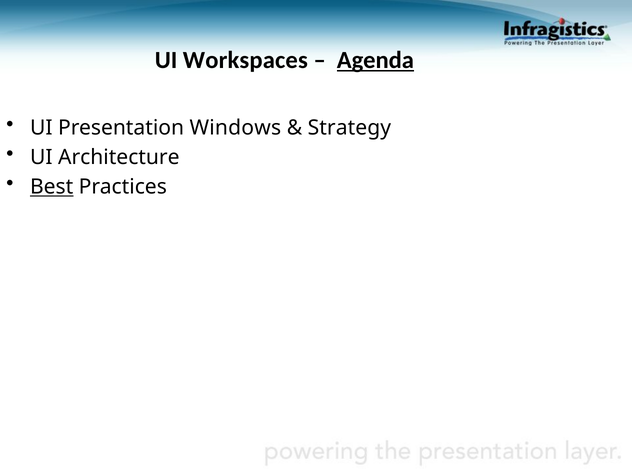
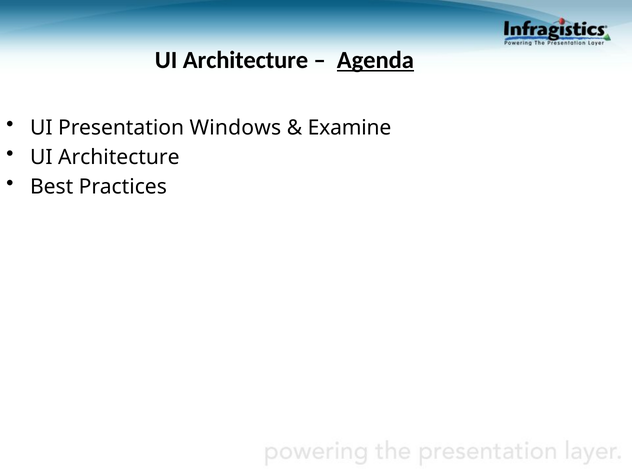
Workspaces: Workspaces -> Architecture (245, 60)
Strategy: Strategy -> Examine (349, 128)
Best underline: present -> none (52, 187)
